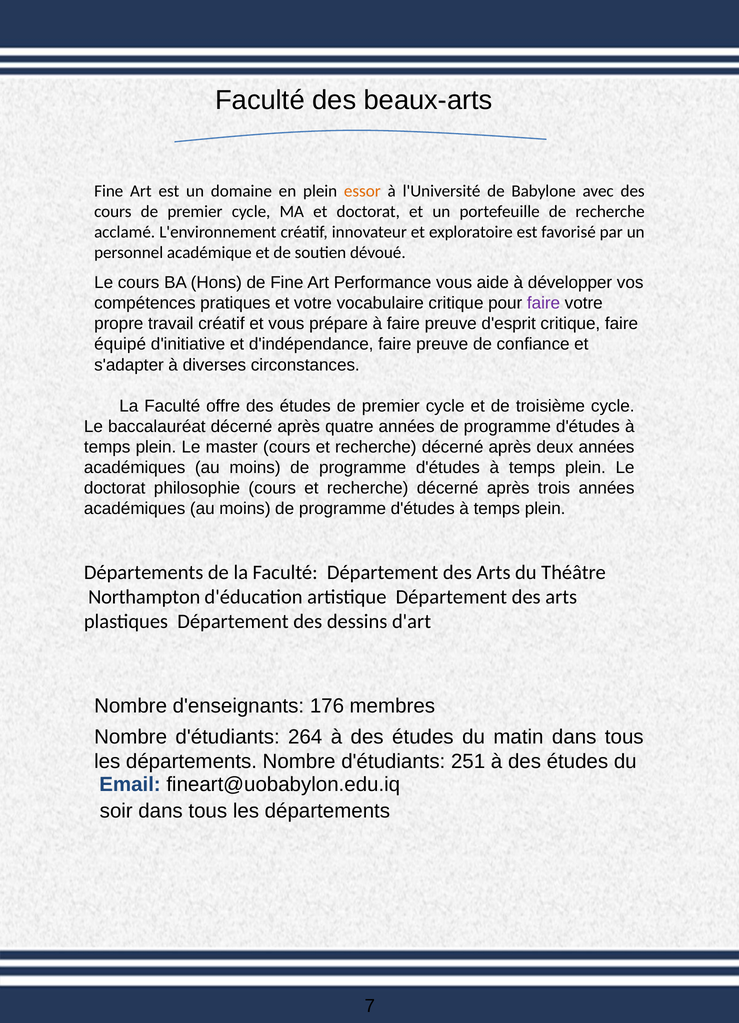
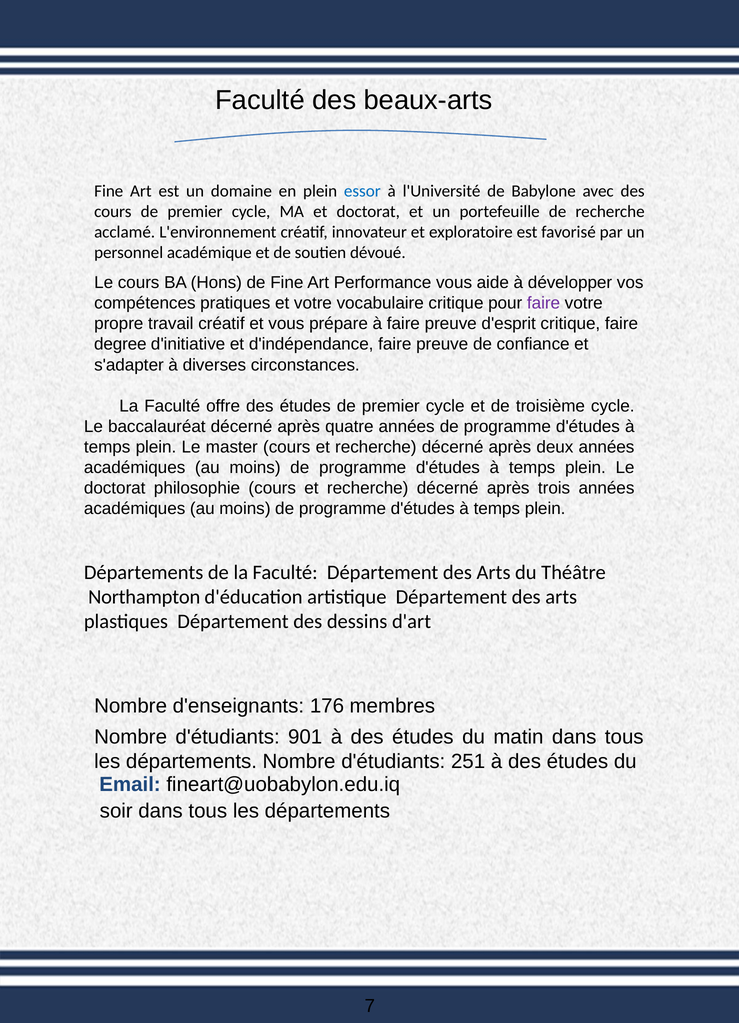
essor colour: orange -> blue (362, 191)
équipé: équipé -> degree (120, 344)
264: 264 -> 901 (305, 736)
